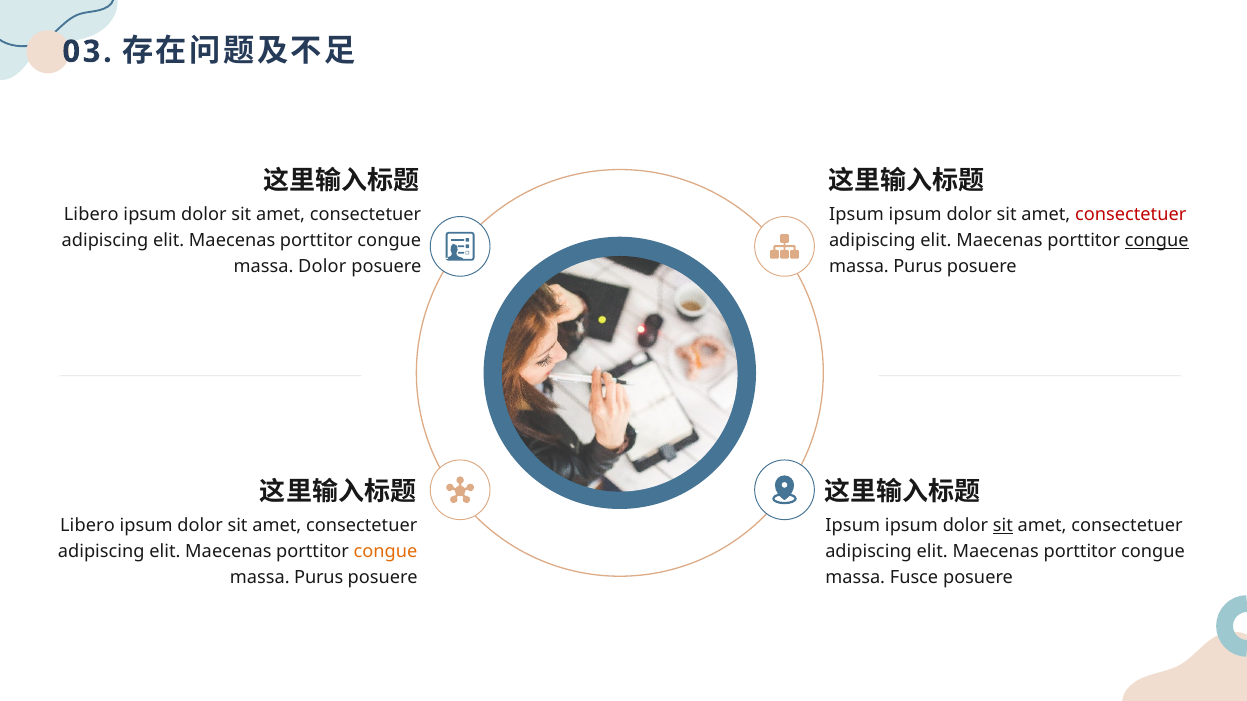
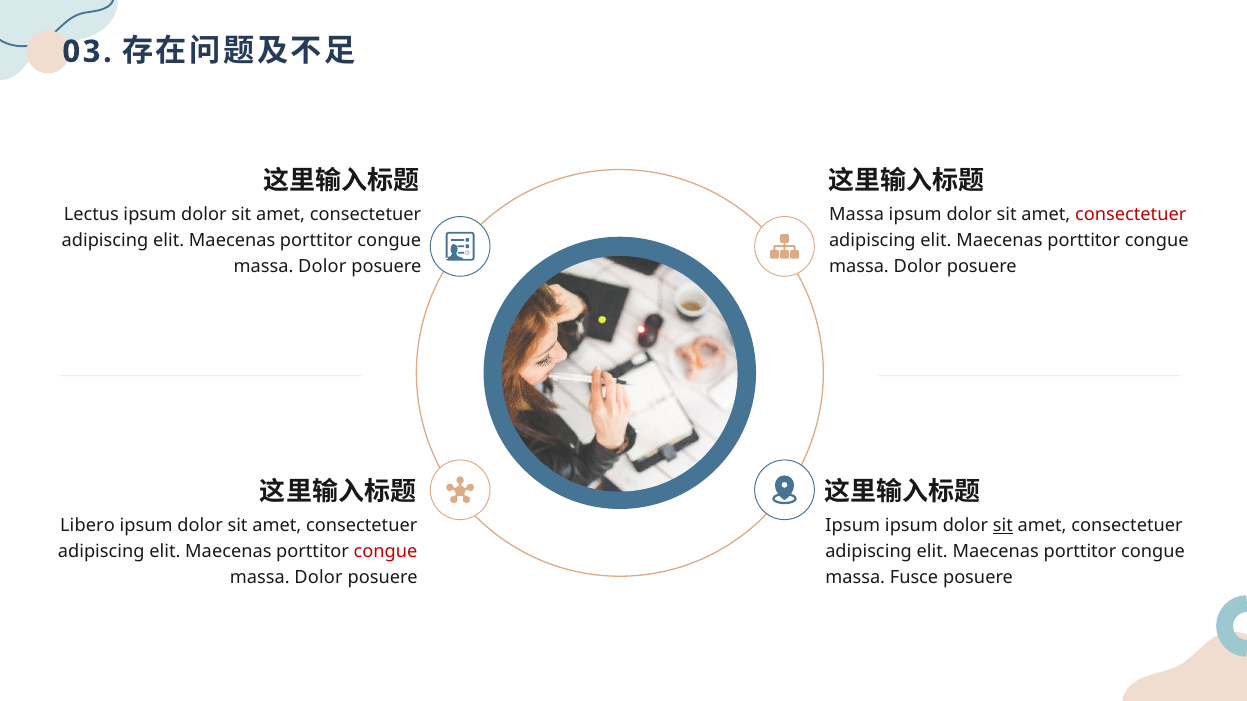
Libero: Libero -> Lectus (91, 215)
Ipsum: Ipsum -> Massa (857, 215)
congue underline: present -> none (1157, 241)
Purus: Purus -> Dolor (918, 267)
congue colour: orange -> red (386, 552)
Purus: Purus -> Dolor (319, 578)
